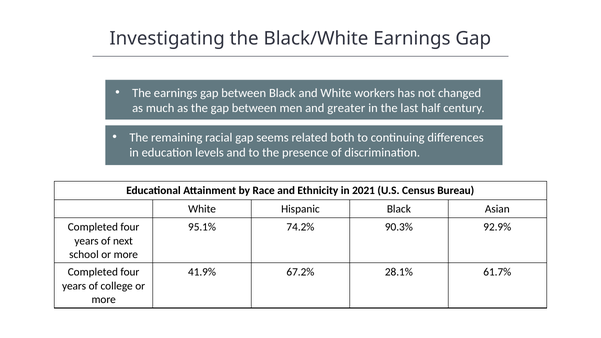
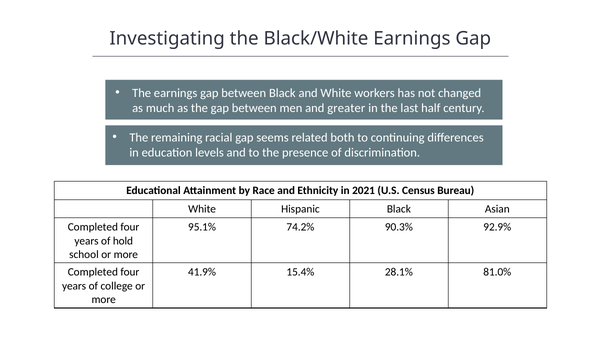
next: next -> hold (123, 241)
67.2%: 67.2% -> 15.4% (300, 272)
61.7%: 61.7% -> 81.0% (497, 272)
